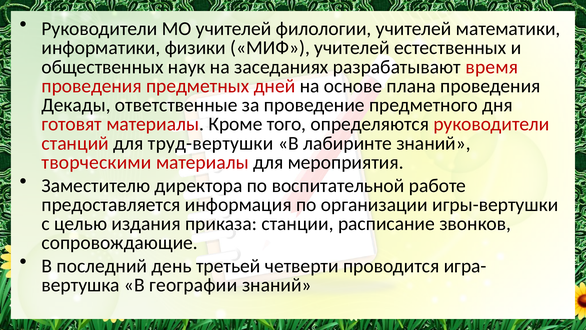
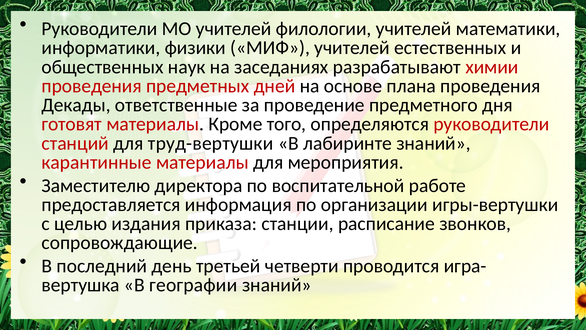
время: время -> химии (492, 67)
творческими: творческими -> карантинные (97, 162)
